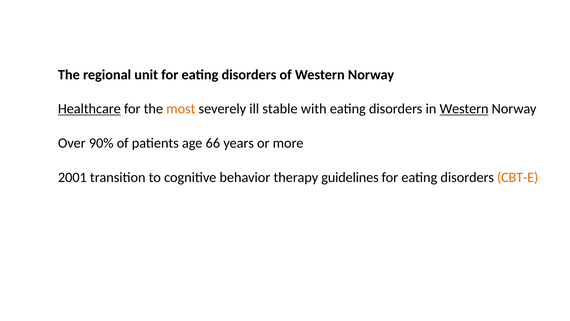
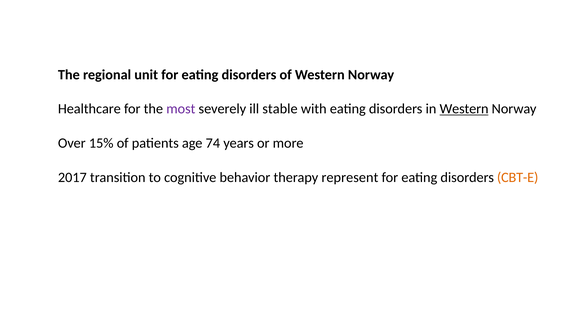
Healthcare underline: present -> none (89, 109)
most colour: orange -> purple (181, 109)
90%: 90% -> 15% (101, 143)
66: 66 -> 74 (213, 143)
2001: 2001 -> 2017 (72, 177)
guidelines: guidelines -> represent (350, 177)
